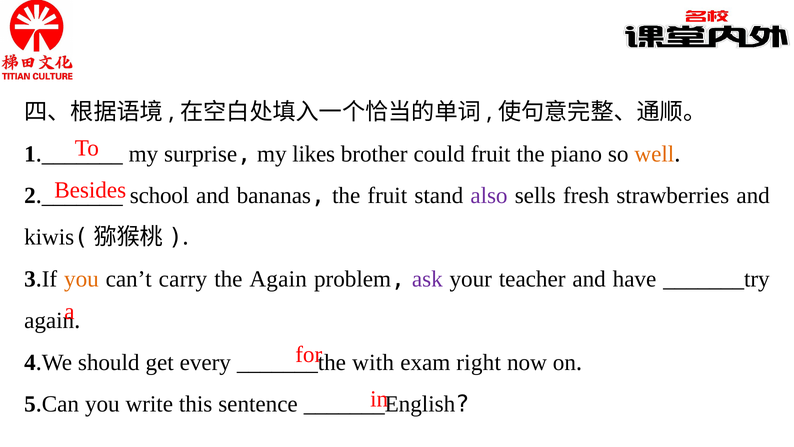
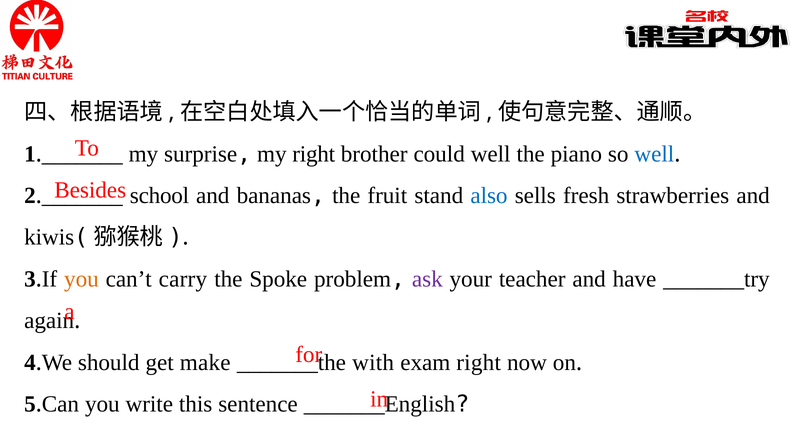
my likes: likes -> right (314, 154)
could fruit: fruit -> well (491, 154)
well colour: orange -> blue (654, 154)
also colour: purple -> blue (489, 195)
the Again: Again -> Spoke (278, 279)
every: every -> make (205, 362)
